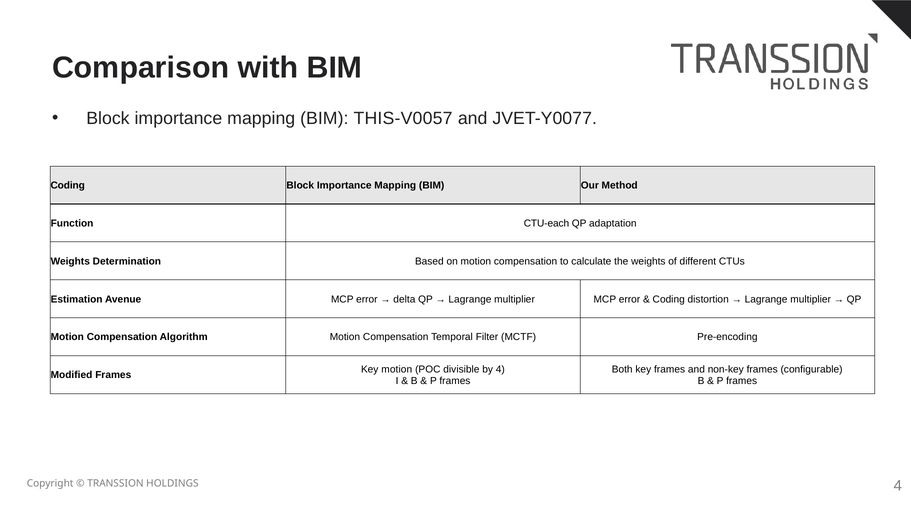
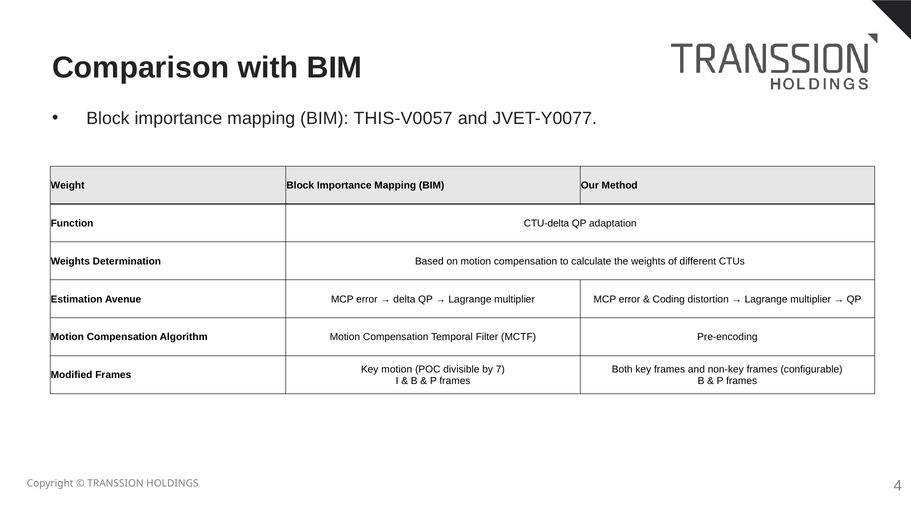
Coding: Coding -> Weight (68, 186)
CTU-each: CTU-each -> CTU-delta (546, 224)
by 4: 4 -> 7 (500, 370)
